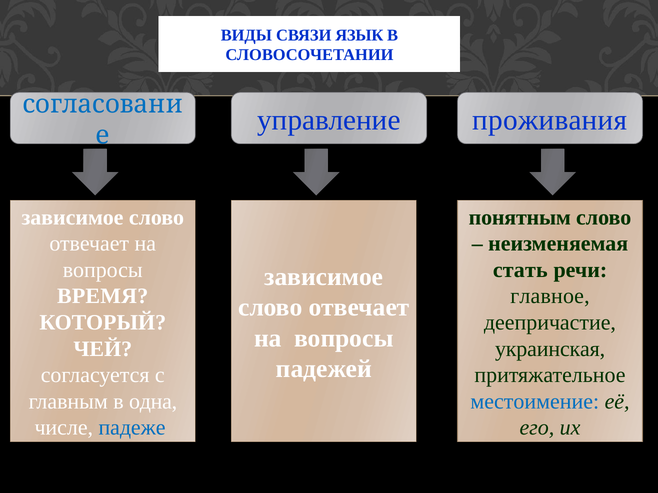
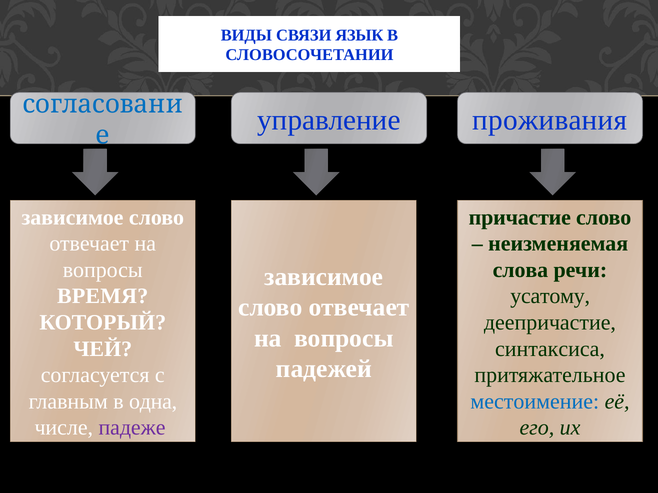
понятным: понятным -> причастие (520, 218)
стать: стать -> слова (520, 270)
главное: главное -> усатому (550, 297)
украинская: украинская -> синтаксиса (550, 349)
падеже colour: blue -> purple (132, 428)
